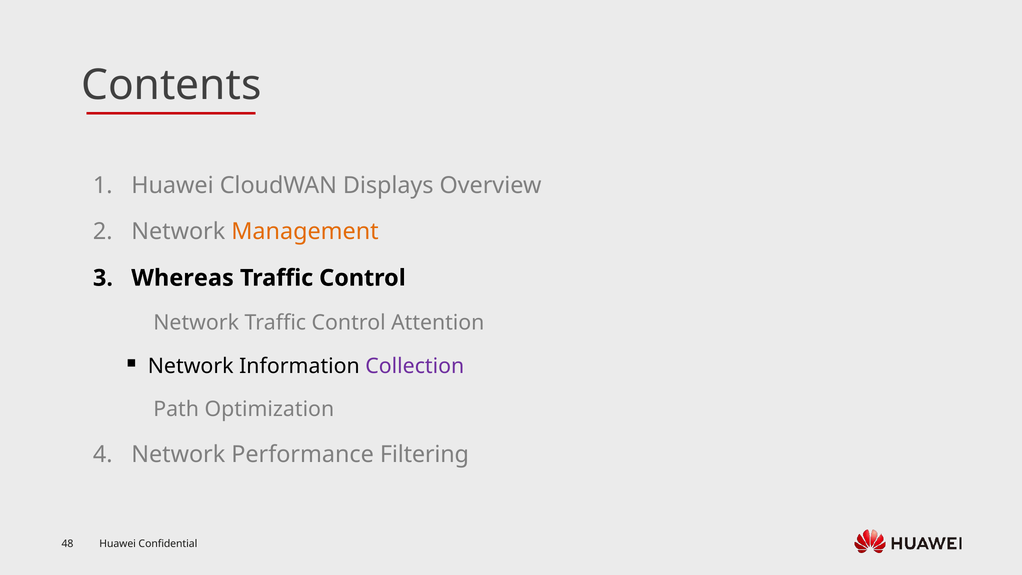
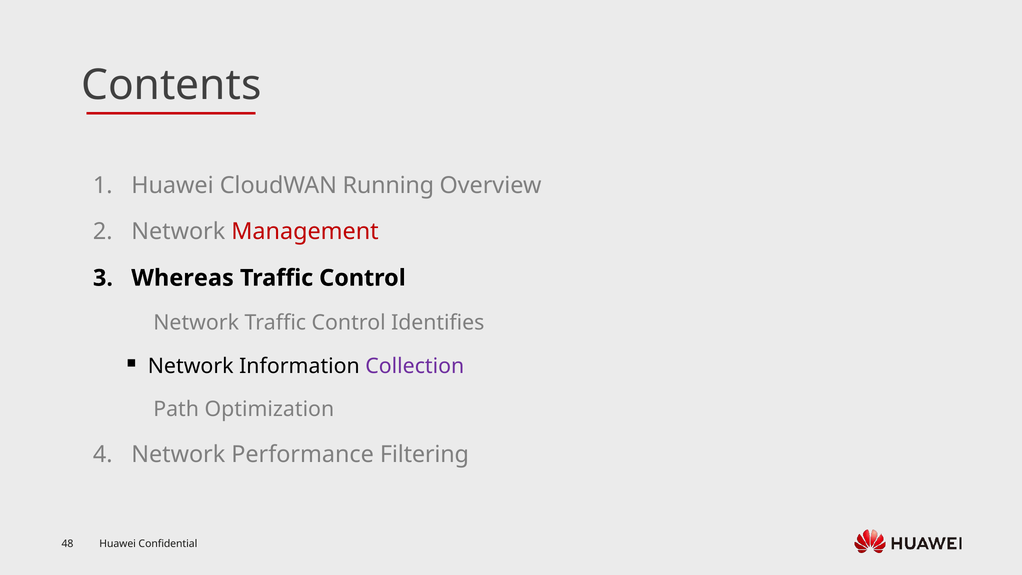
Displays: Displays -> Running (388, 185)
Management colour: orange -> red (305, 232)
Attention: Attention -> Identifies (438, 323)
